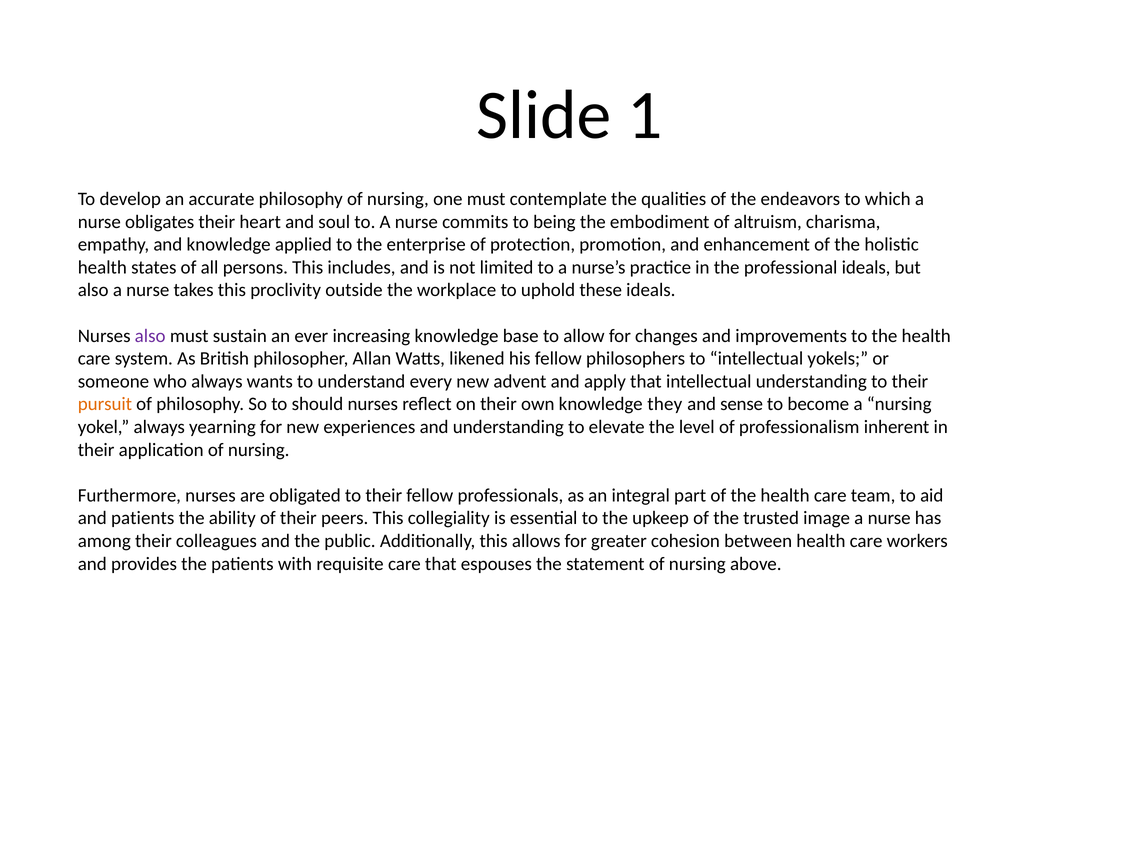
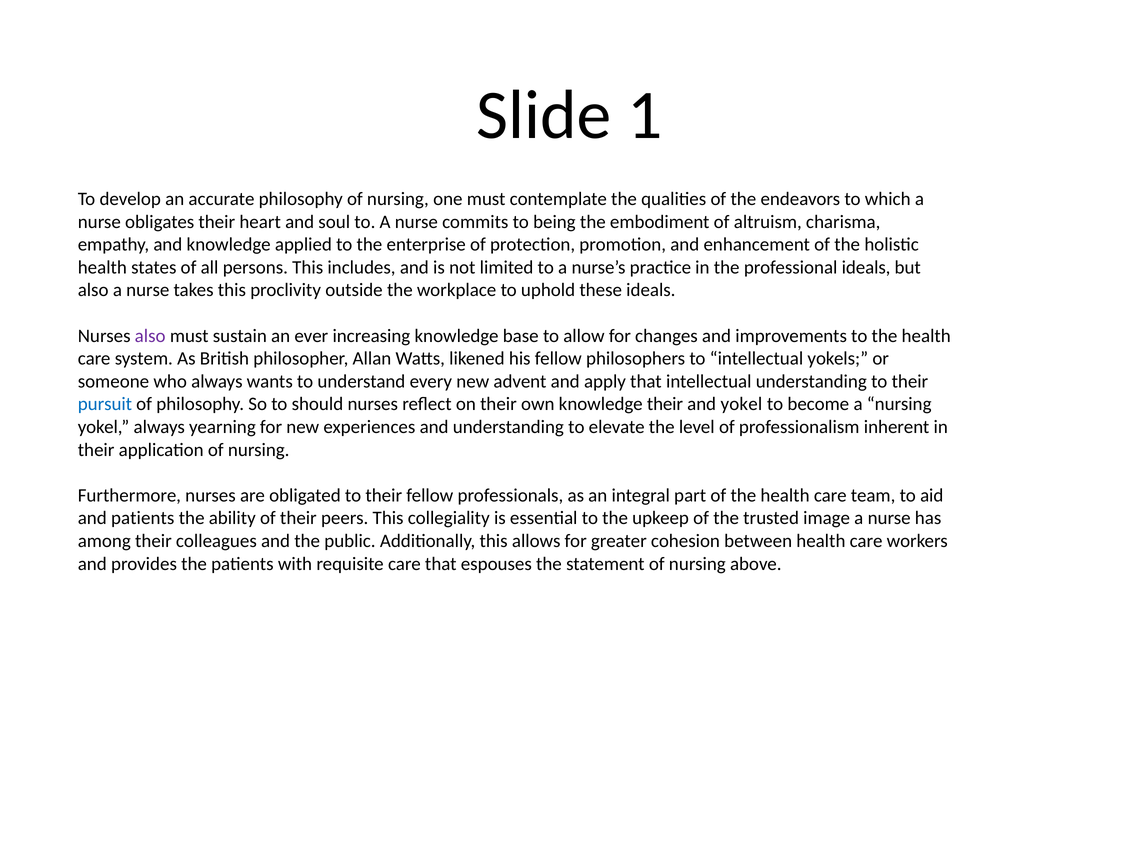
pursuit colour: orange -> blue (105, 404)
knowledge they: they -> their (665, 404)
and sense: sense -> yokel (741, 404)
